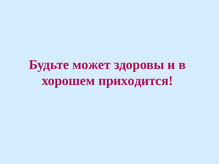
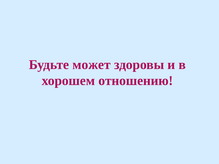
приходится: приходится -> отношению (136, 81)
